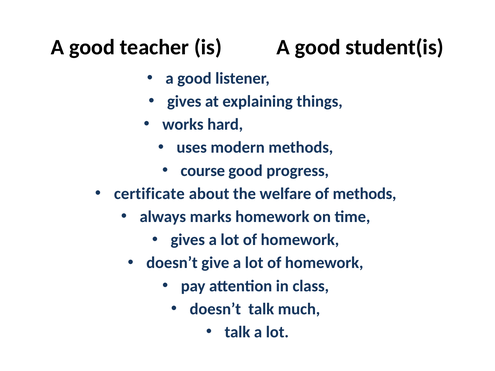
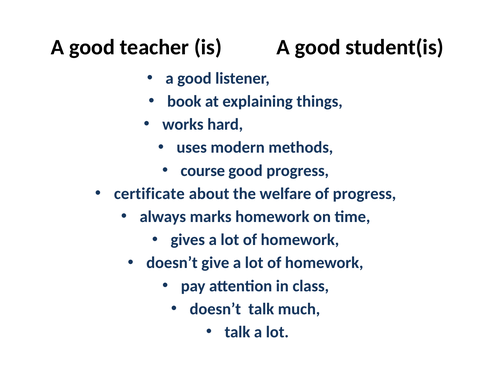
gives: gives -> book (184, 101)
of methods: methods -> progress (364, 194)
